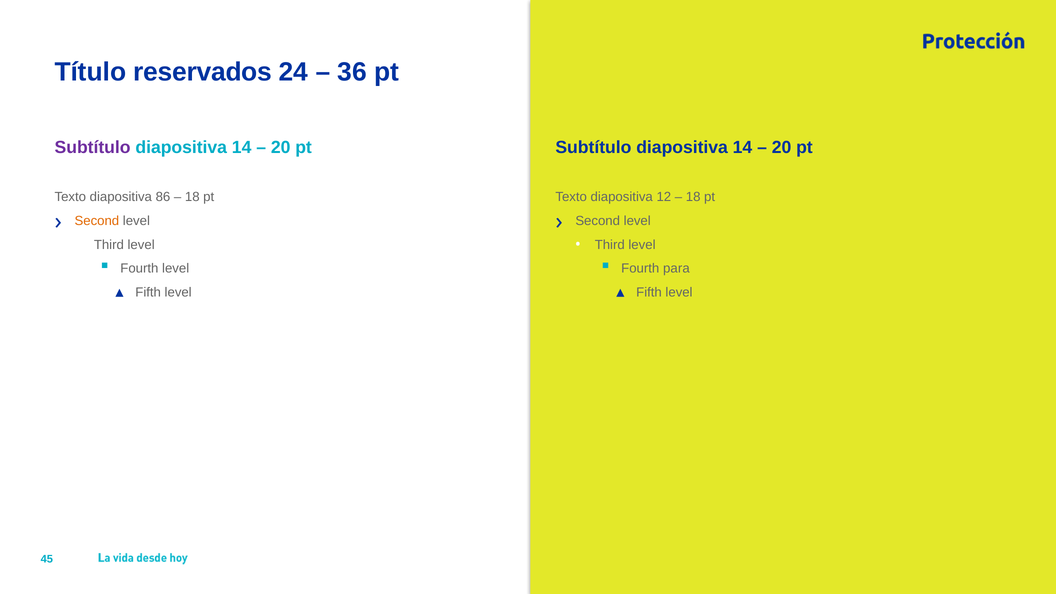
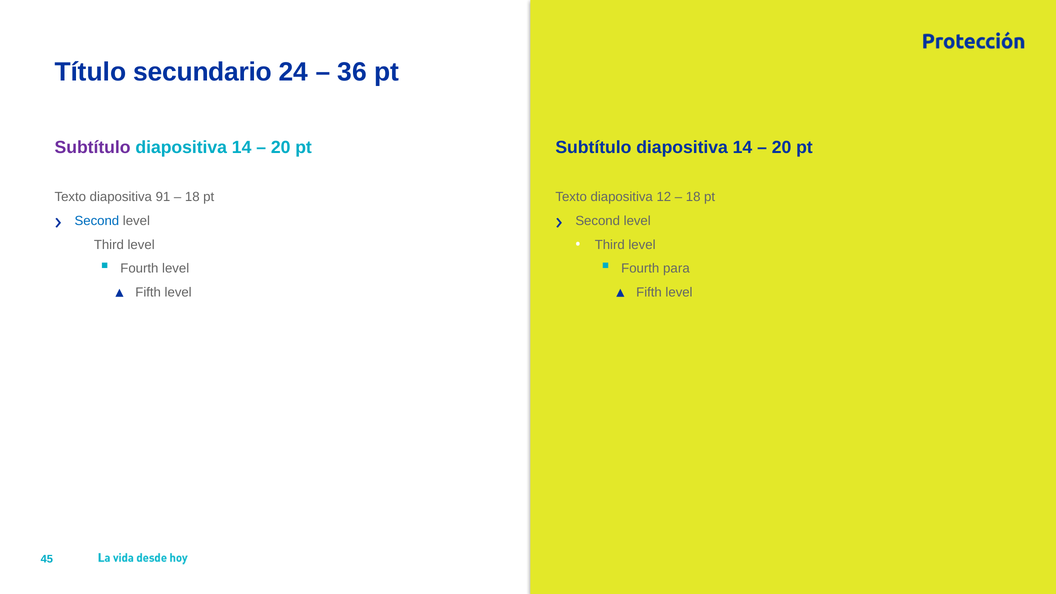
reservados: reservados -> secundario (203, 72)
86: 86 -> 91 (163, 197)
Second colour: orange -> blue (97, 221)
